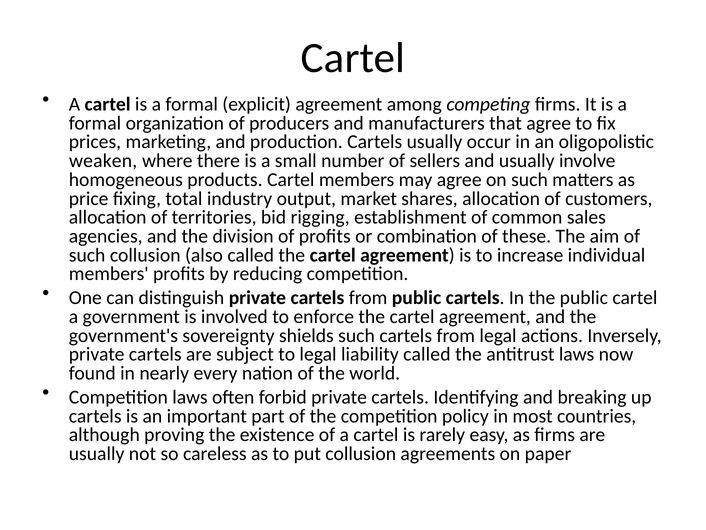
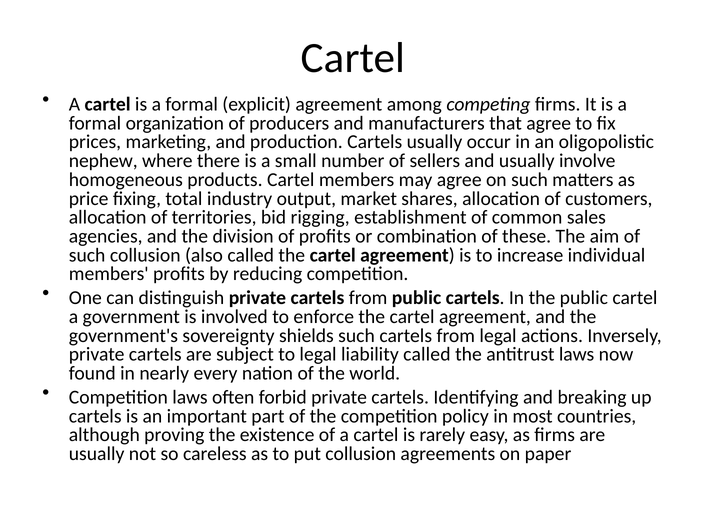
weaken: weaken -> nephew (103, 161)
